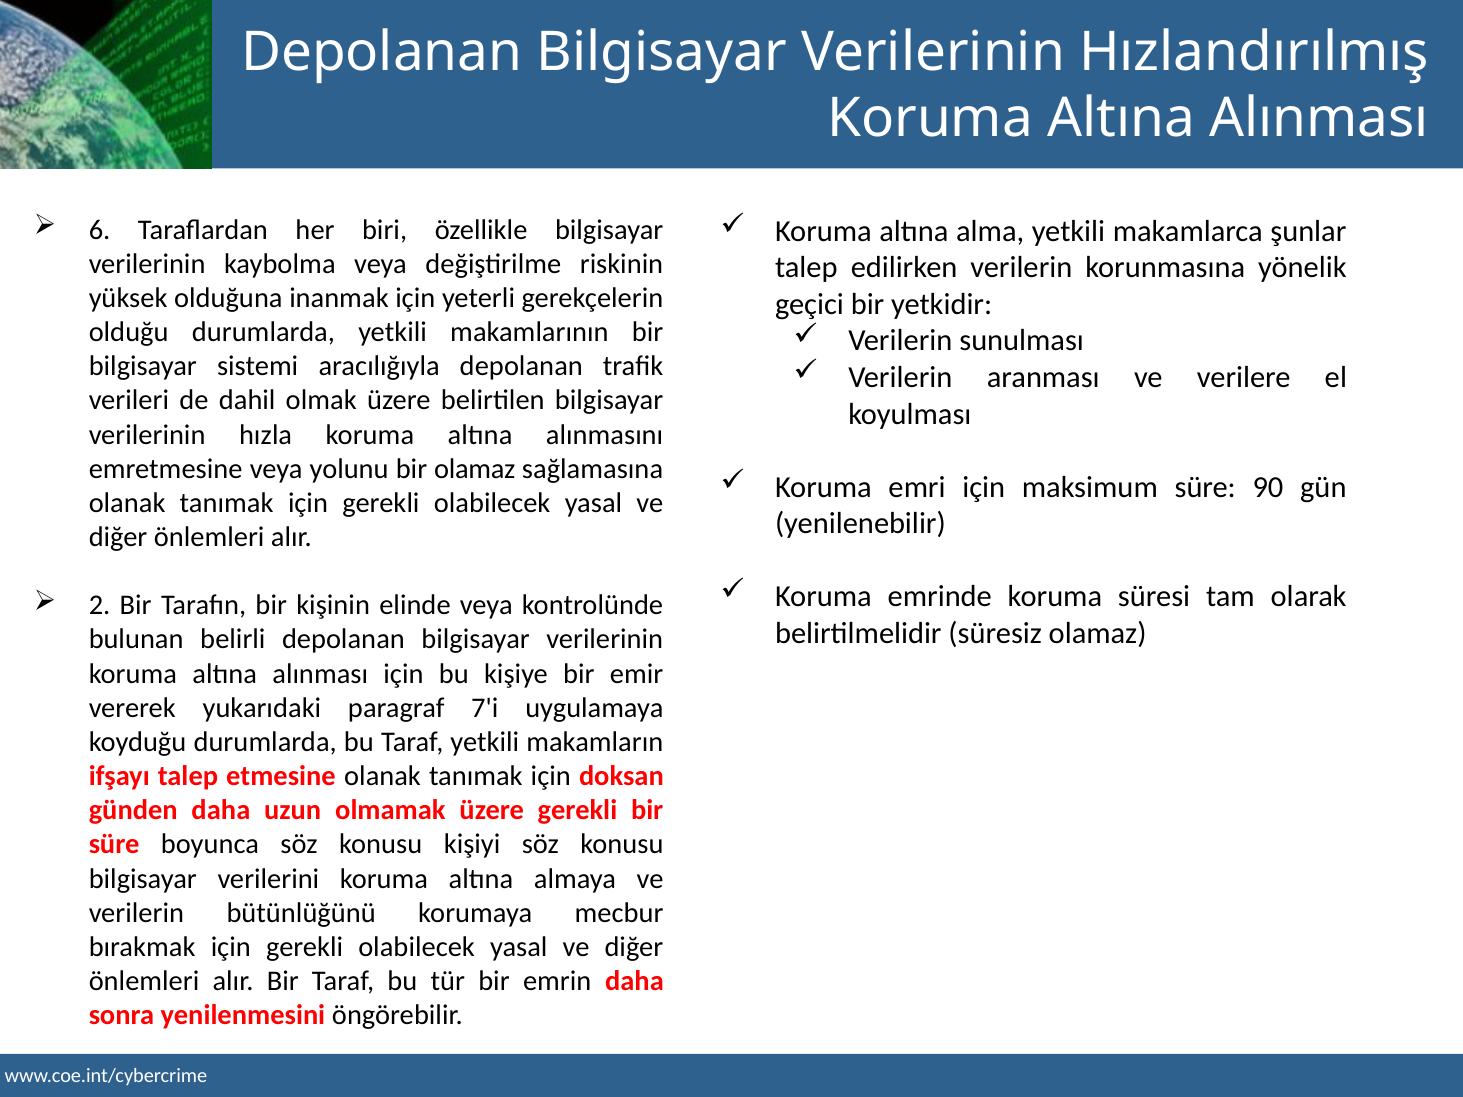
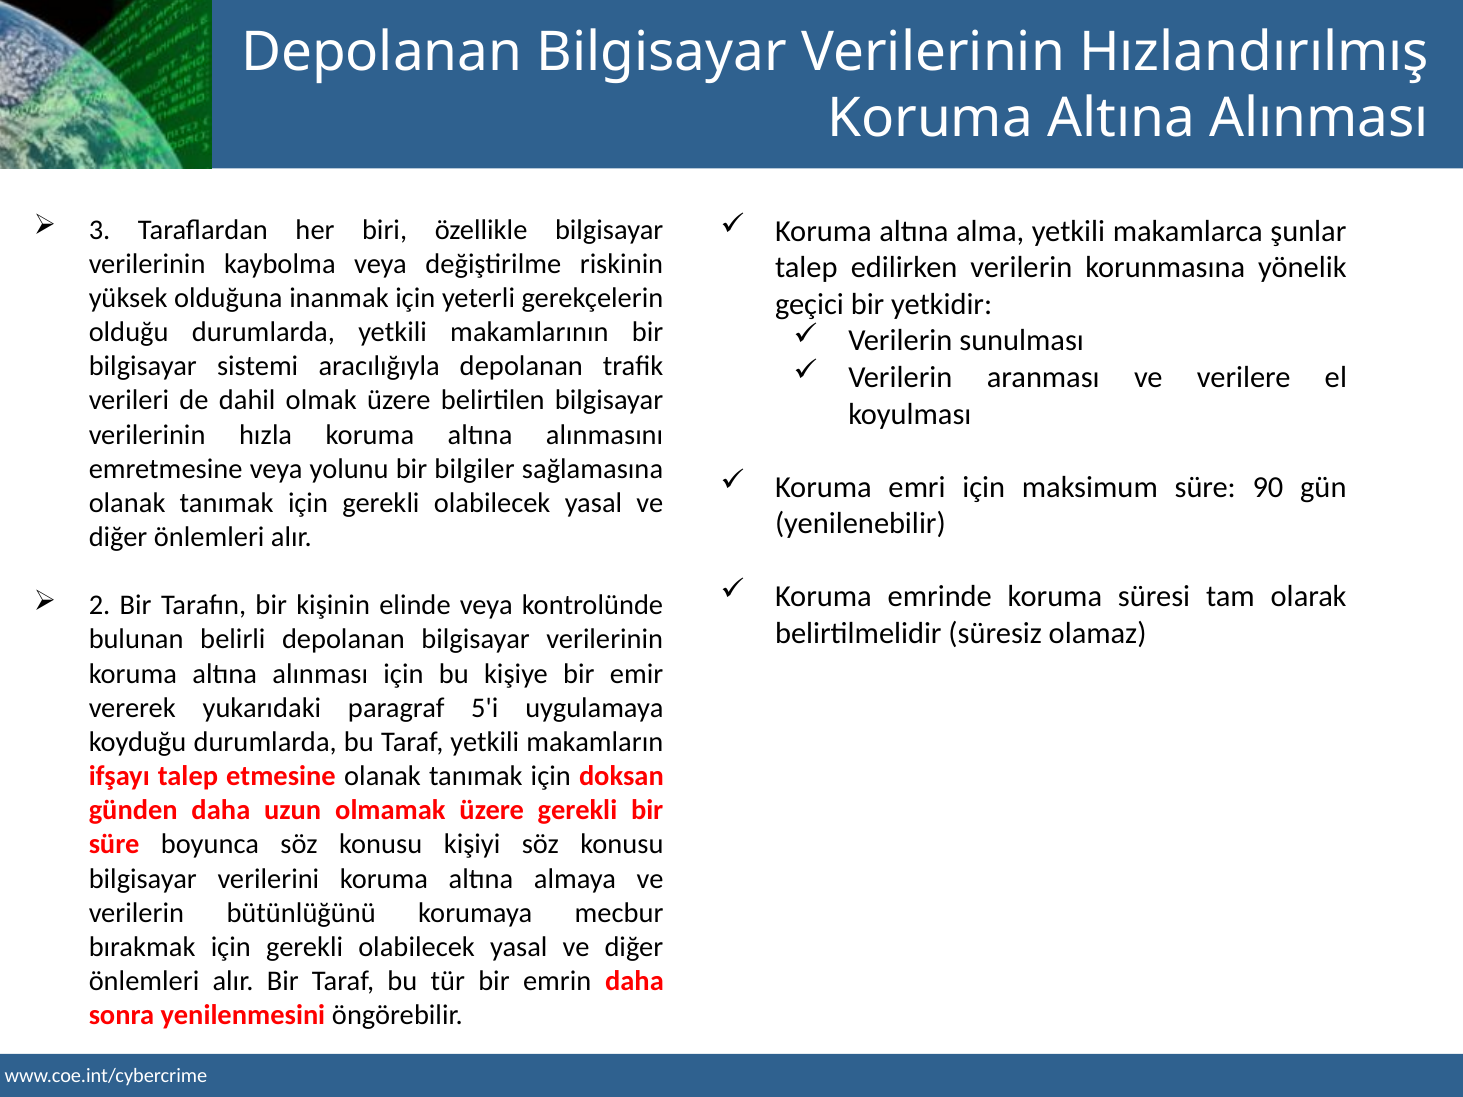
6: 6 -> 3 (100, 230)
bir olamaz: olamaz -> bilgiler (474, 469)
7'i: 7'i -> 5'i (485, 708)
